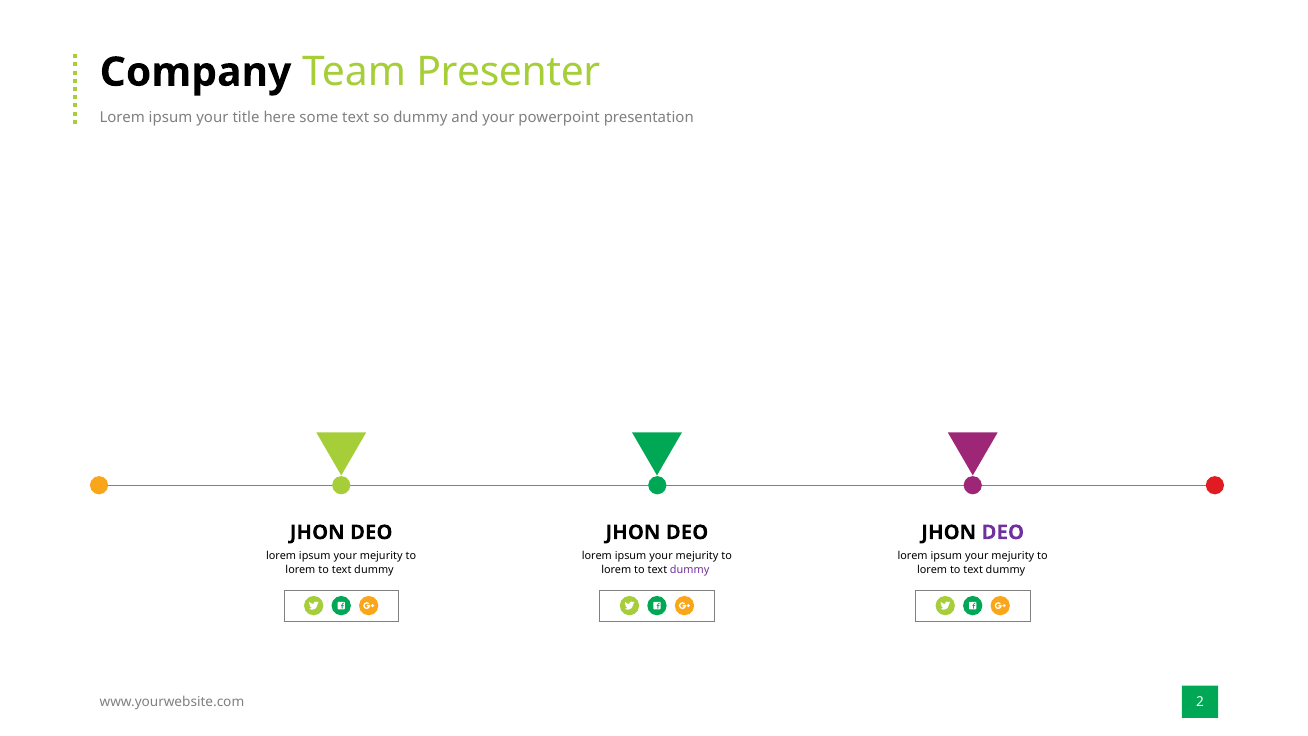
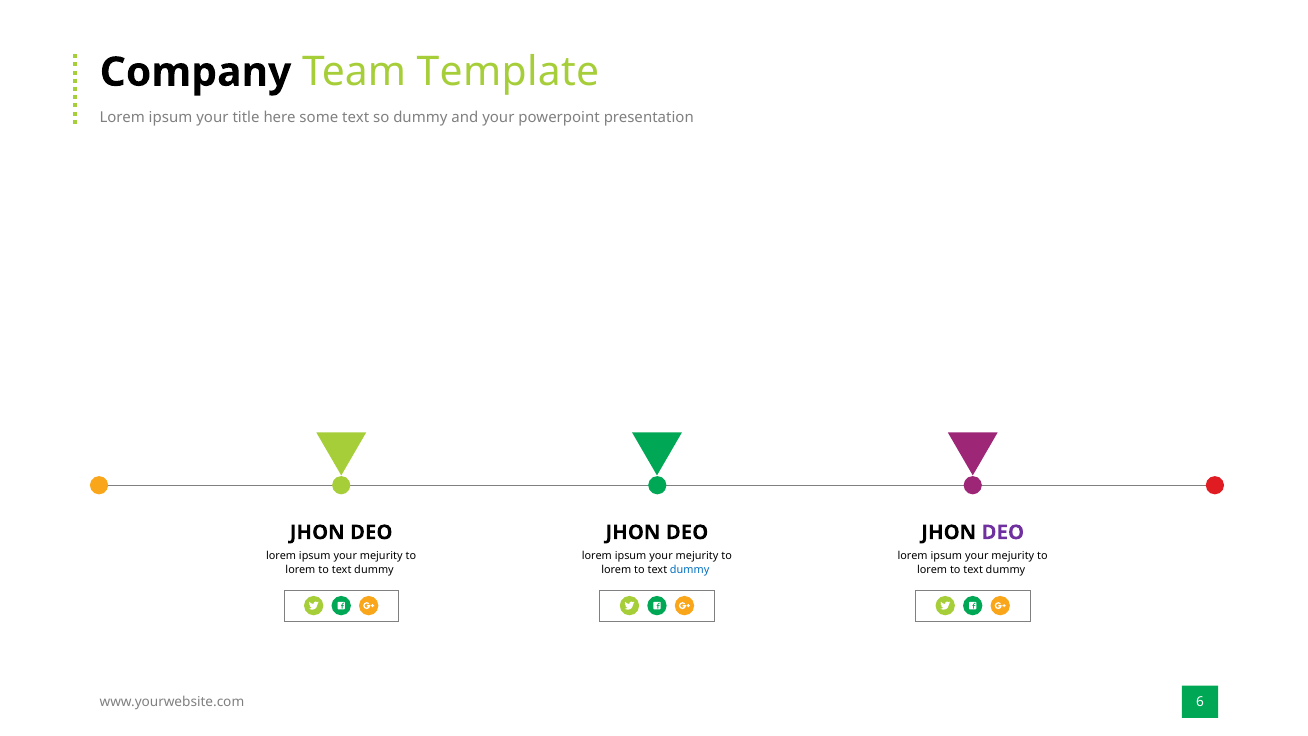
Presenter: Presenter -> Template (508, 72)
dummy colour: purple -> blue (690, 569)
2: 2 -> 6 (1200, 701)
